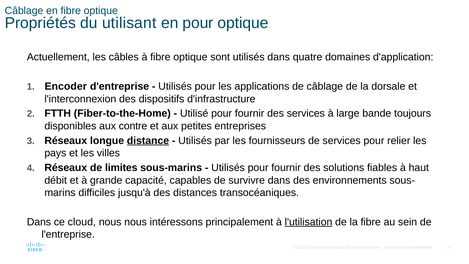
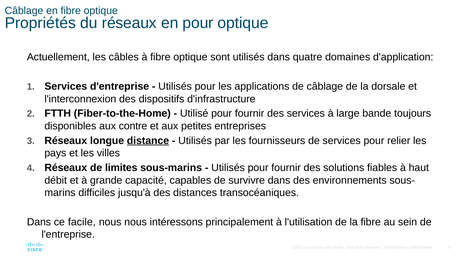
du utilisant: utilisant -> réseaux (129, 23)
Encoder: Encoder -> Services (66, 86)
cloud: cloud -> facile (82, 222)
l'utilisation underline: present -> none (309, 222)
